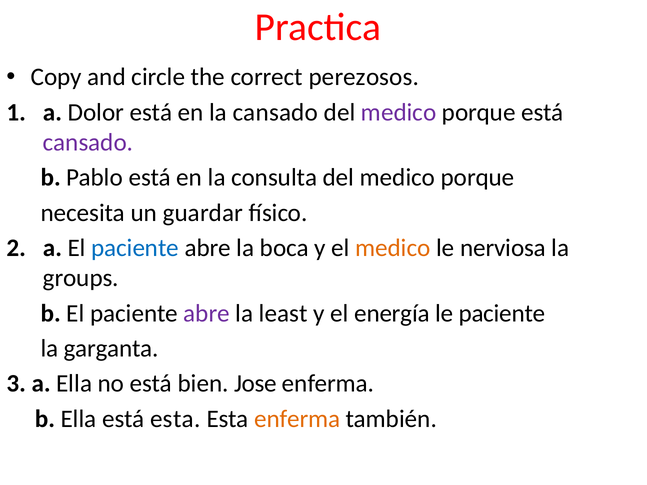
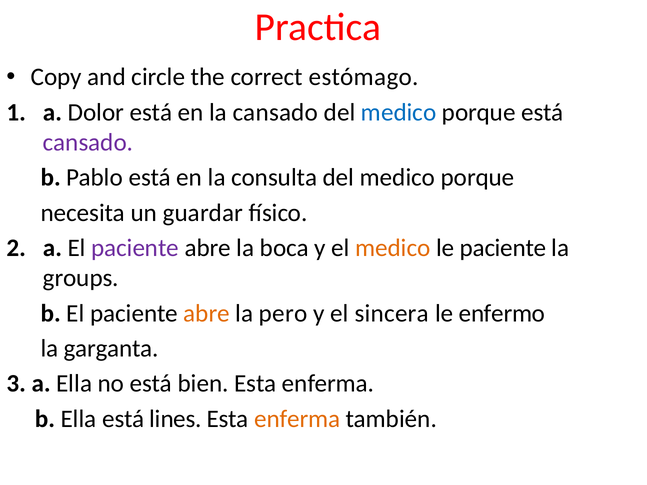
perezosos: perezosos -> estómago (364, 77)
medico colour: purple -> blue (399, 112)
paciente colour: blue -> purple (135, 248)
le nerviosa: nerviosa -> paciente (503, 248)
abre colour: purple -> orange (207, 313)
least: least -> pero (283, 313)
energía: energía -> sincera (392, 313)
le paciente: paciente -> enfermo (502, 313)
bien Jose: Jose -> Esta (255, 384)
está esta: esta -> lines (176, 419)
